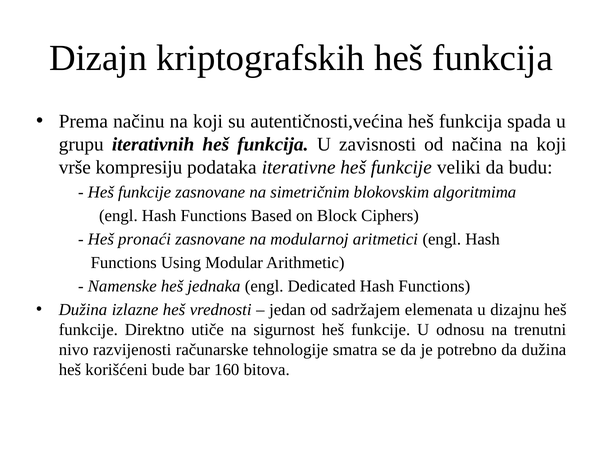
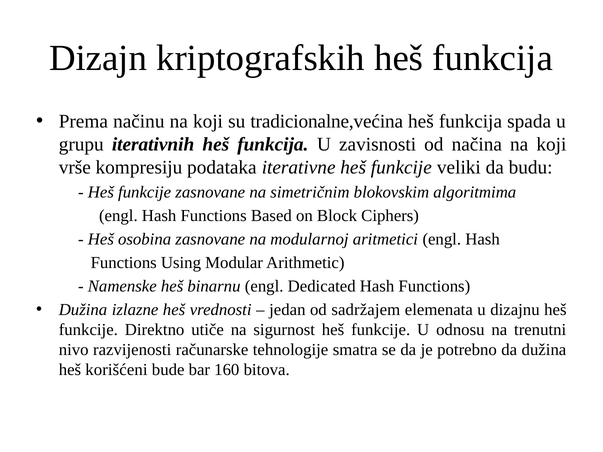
autentičnosti,većina: autentičnosti,većina -> tradicionalne,većina (327, 121)
pronaći: pronaći -> osobina (145, 239)
jednaka: jednaka -> binarnu (214, 286)
